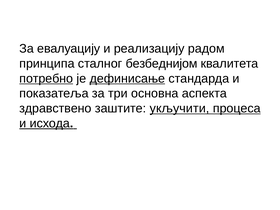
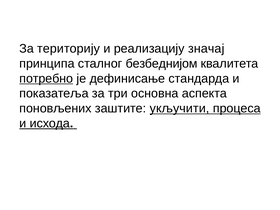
евалуацију: евалуацију -> територију (69, 49)
радом: радом -> значај (206, 49)
дефинисање underline: present -> none (127, 79)
здравствено: здравствено -> поновљених (55, 108)
